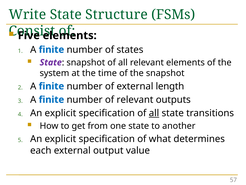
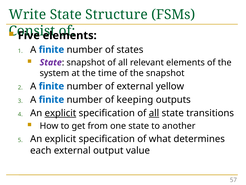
length: length -> yellow (170, 86)
of relevant: relevant -> keeping (135, 99)
explicit underline: none -> present (60, 113)
